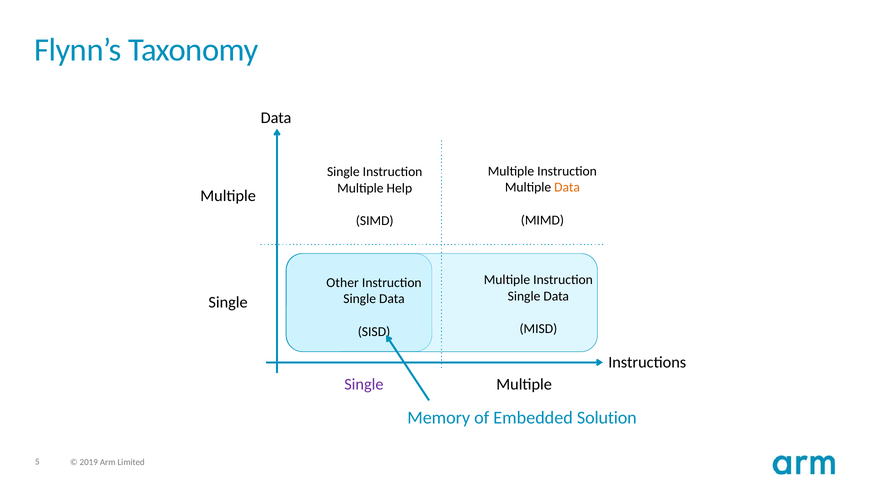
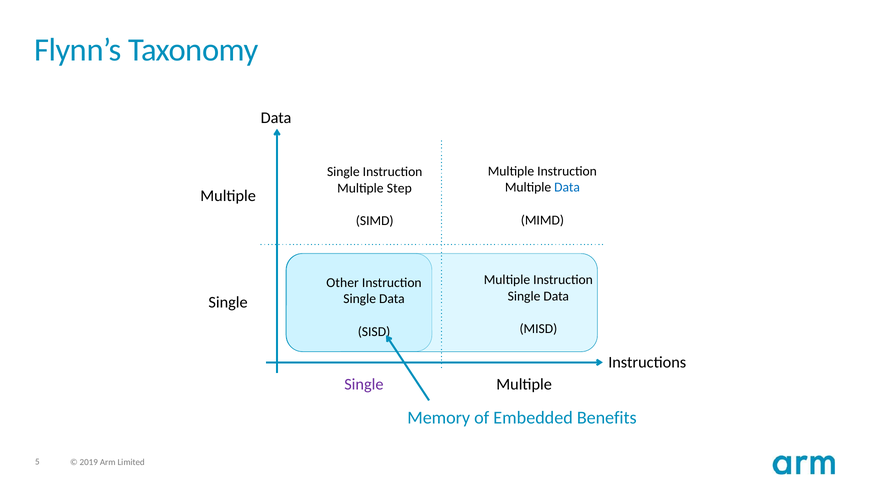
Data colour: orange -> blue (567, 187)
Help: Help -> Step (399, 188)
Solution: Solution -> Benefits (607, 418)
